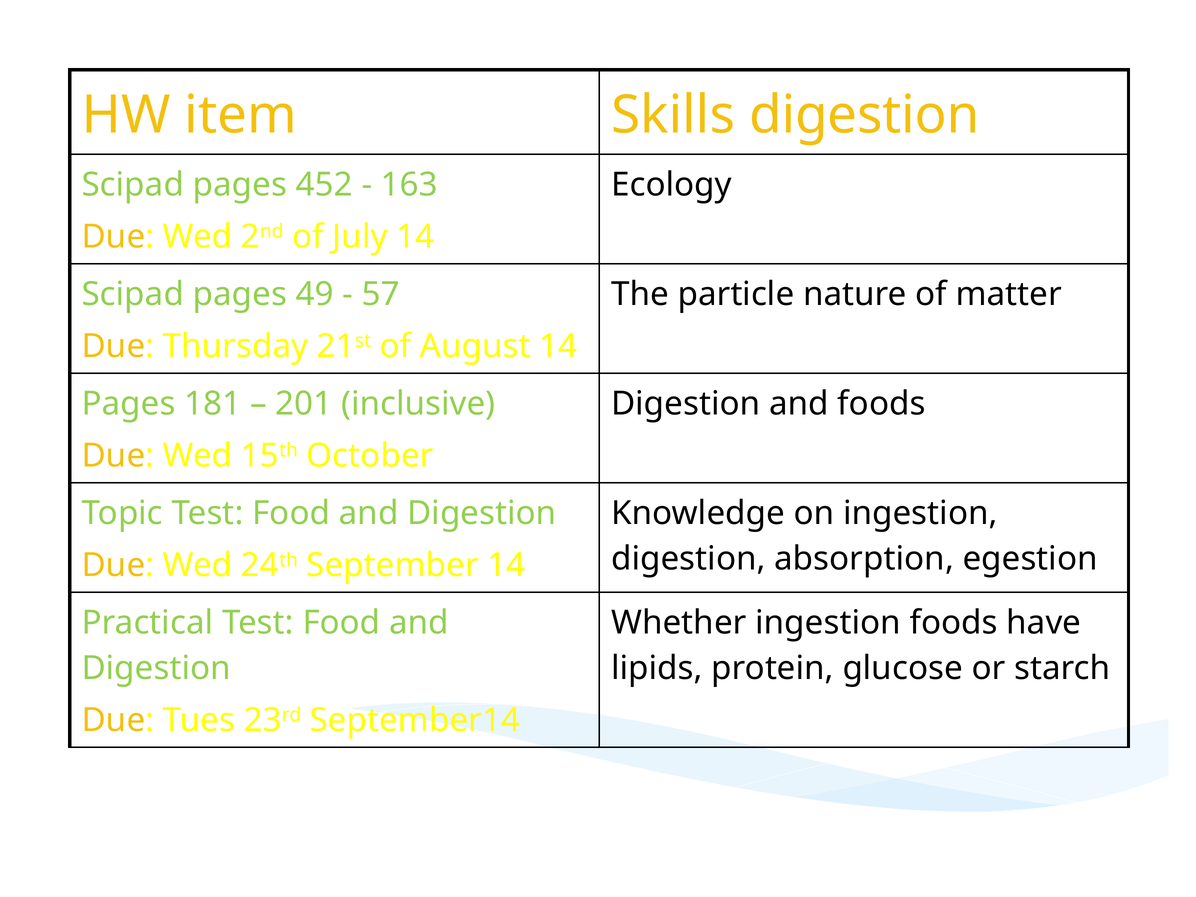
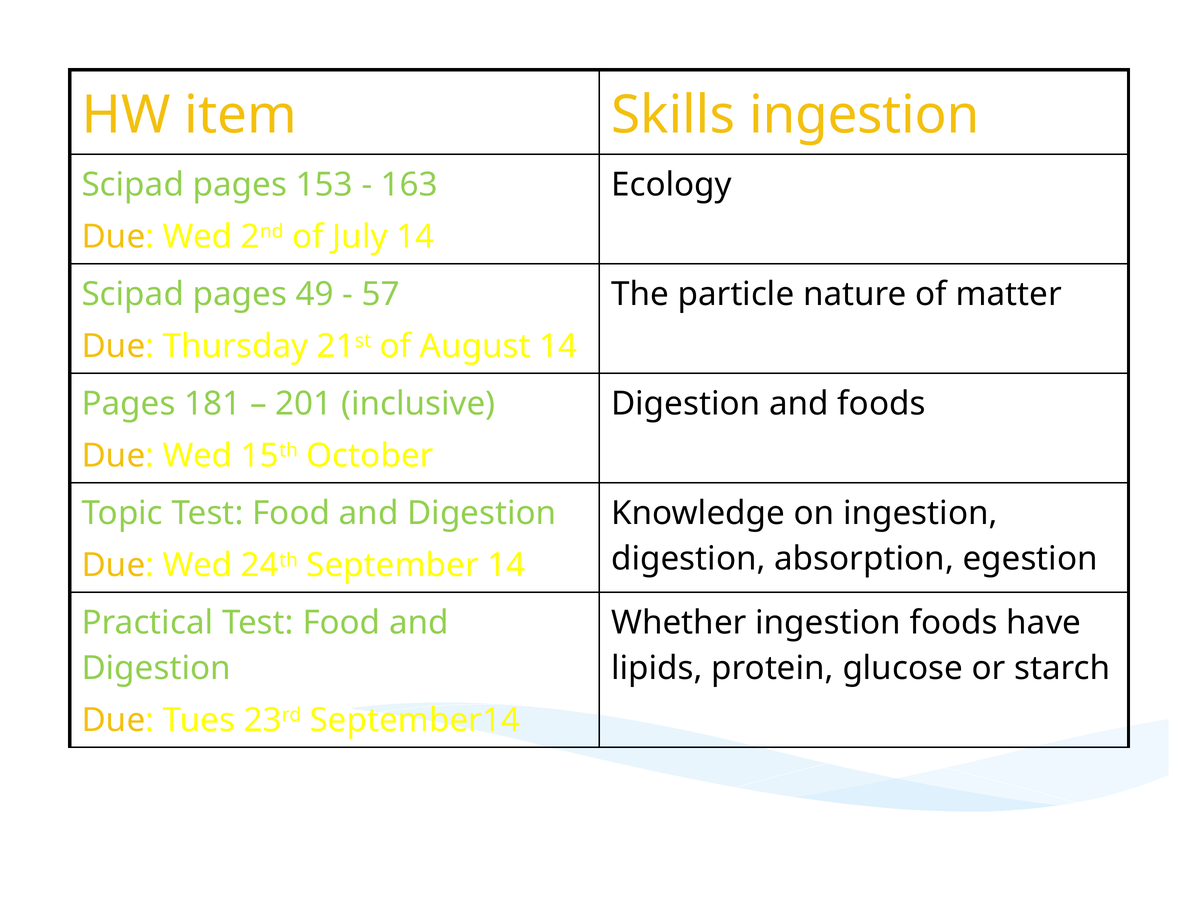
Skills digestion: digestion -> ingestion (864, 115)
452: 452 -> 153 (324, 185)
